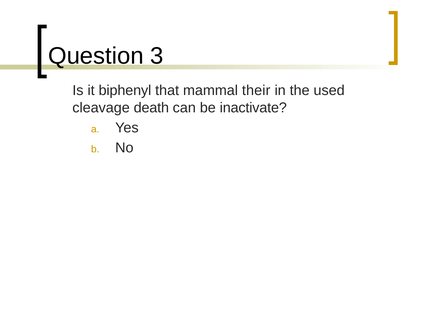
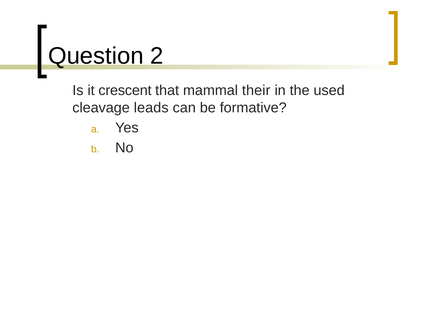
3: 3 -> 2 (157, 56)
biphenyl: biphenyl -> crescent (125, 91)
death: death -> leads (151, 108)
inactivate: inactivate -> formative (253, 108)
